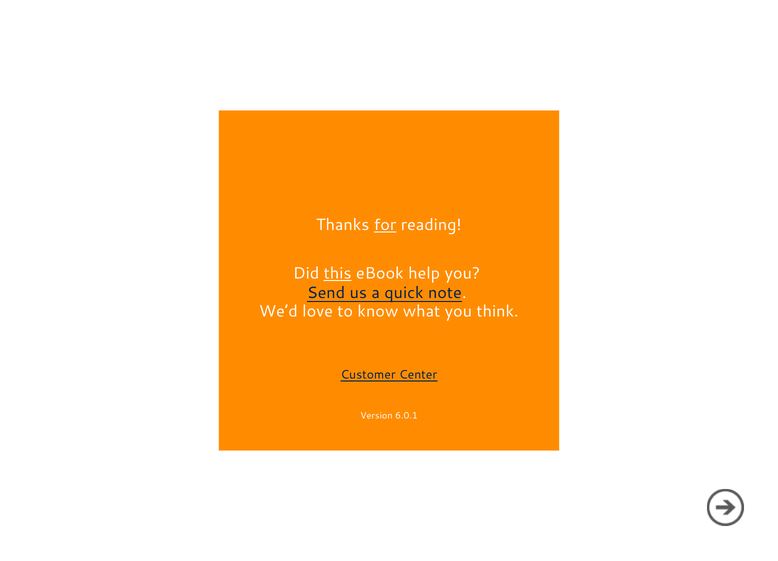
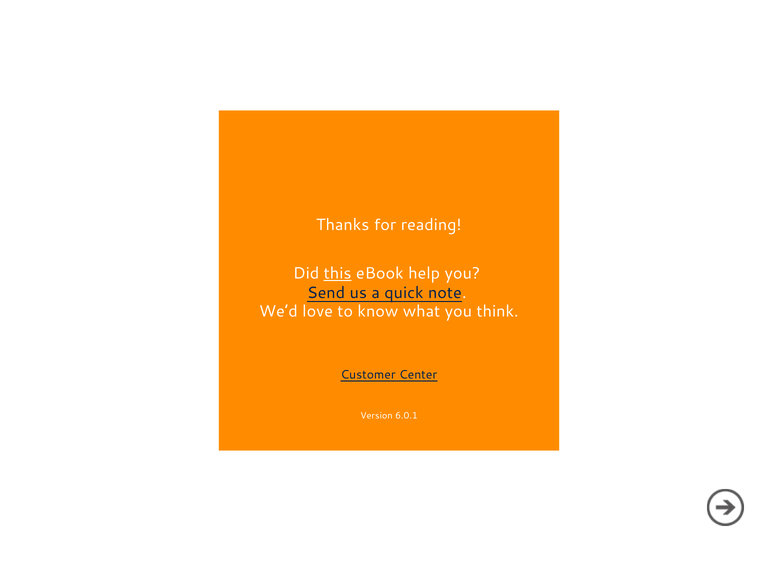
for underline: present -> none (385, 225)
